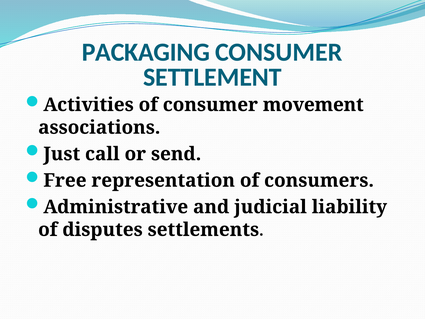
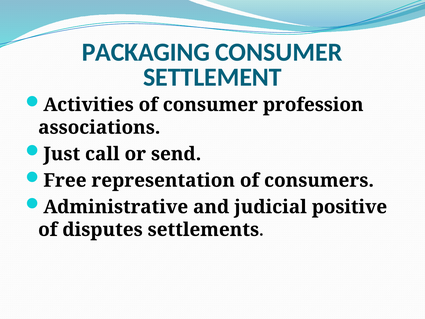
movement: movement -> profession (313, 105)
liability: liability -> positive (349, 207)
